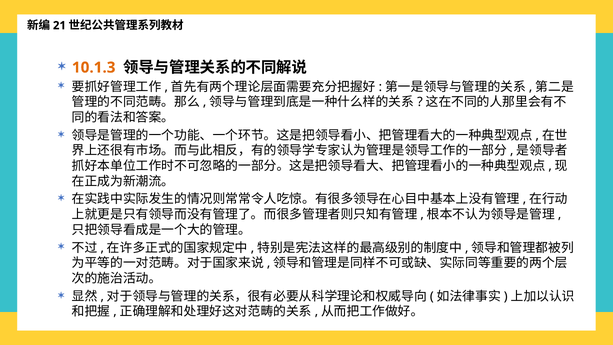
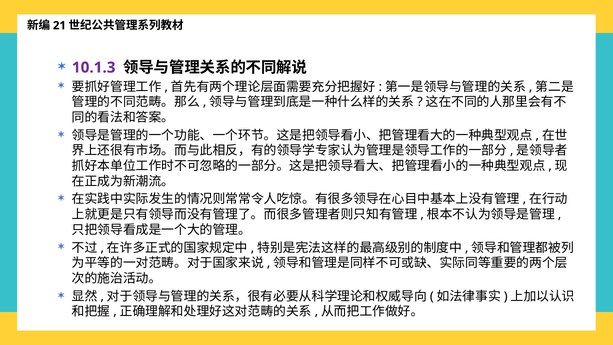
10.1.3 colour: orange -> purple (94, 68)
